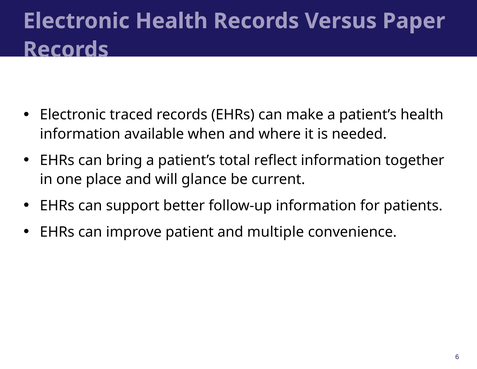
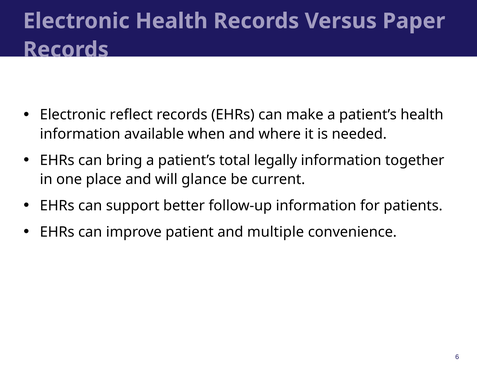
traced: traced -> reflect (131, 115)
reflect: reflect -> legally (276, 160)
